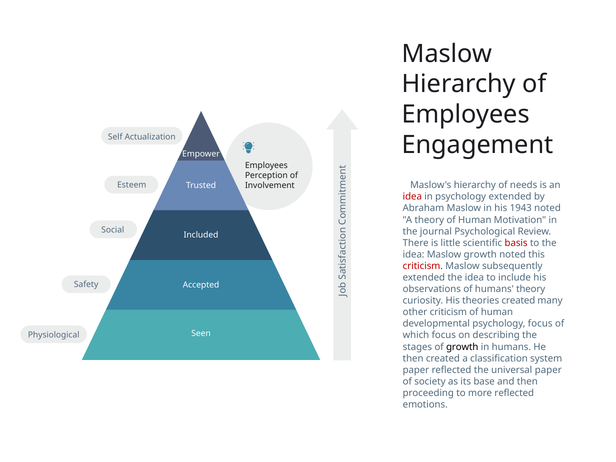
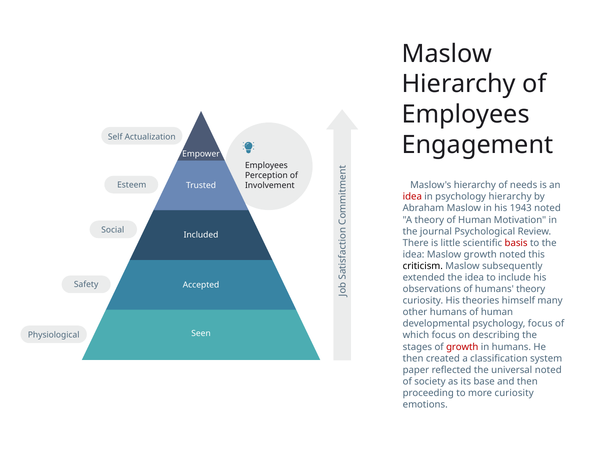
psychology extended: extended -> hierarchy (510, 197)
criticism colour: red -> black (423, 266)
theories created: created -> himself (518, 301)
other criticism: criticism -> humans (448, 312)
growth colour: black -> red (462, 347)
universal paper: paper -> noted (548, 370)
more reflected: reflected -> curiosity (514, 393)
